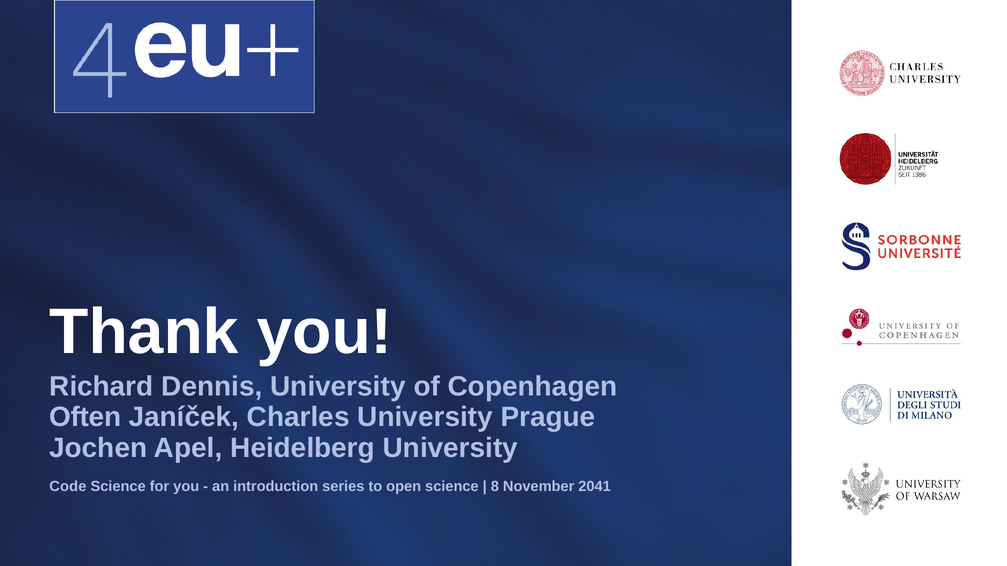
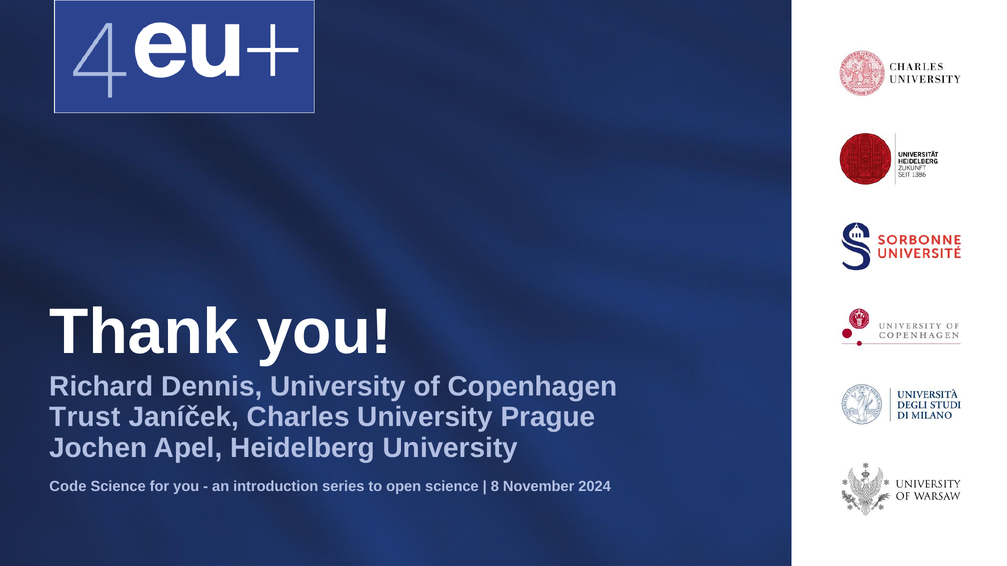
Often: Often -> Trust (85, 417)
2041: 2041 -> 2024 (595, 487)
